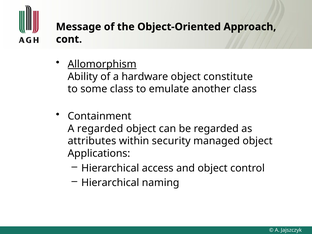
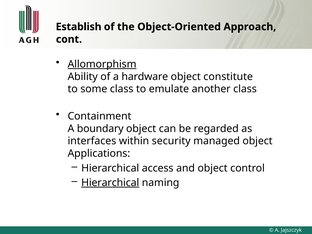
Message: Message -> Establish (79, 27)
A regarded: regarded -> boundary (100, 129)
attributes: attributes -> interfaces (92, 141)
Hierarchical underline: none -> present (110, 183)
